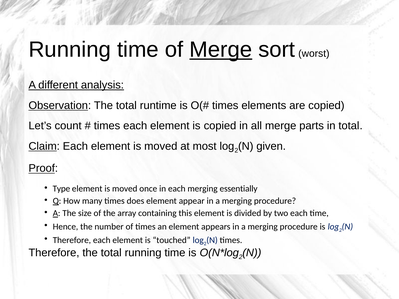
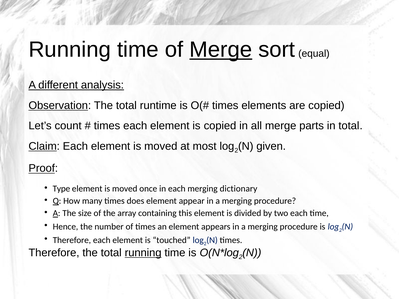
worst: worst -> equal (314, 54)
essentially: essentially -> dictionary (239, 189)
running underline: none -> present (143, 253)
